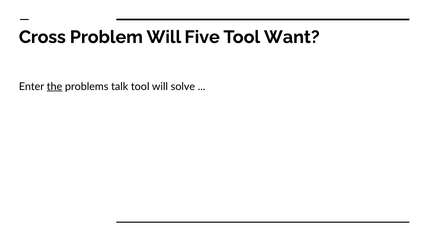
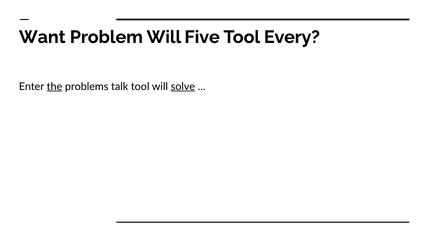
Cross: Cross -> Want (42, 37)
Want: Want -> Every (292, 37)
solve underline: none -> present (183, 87)
